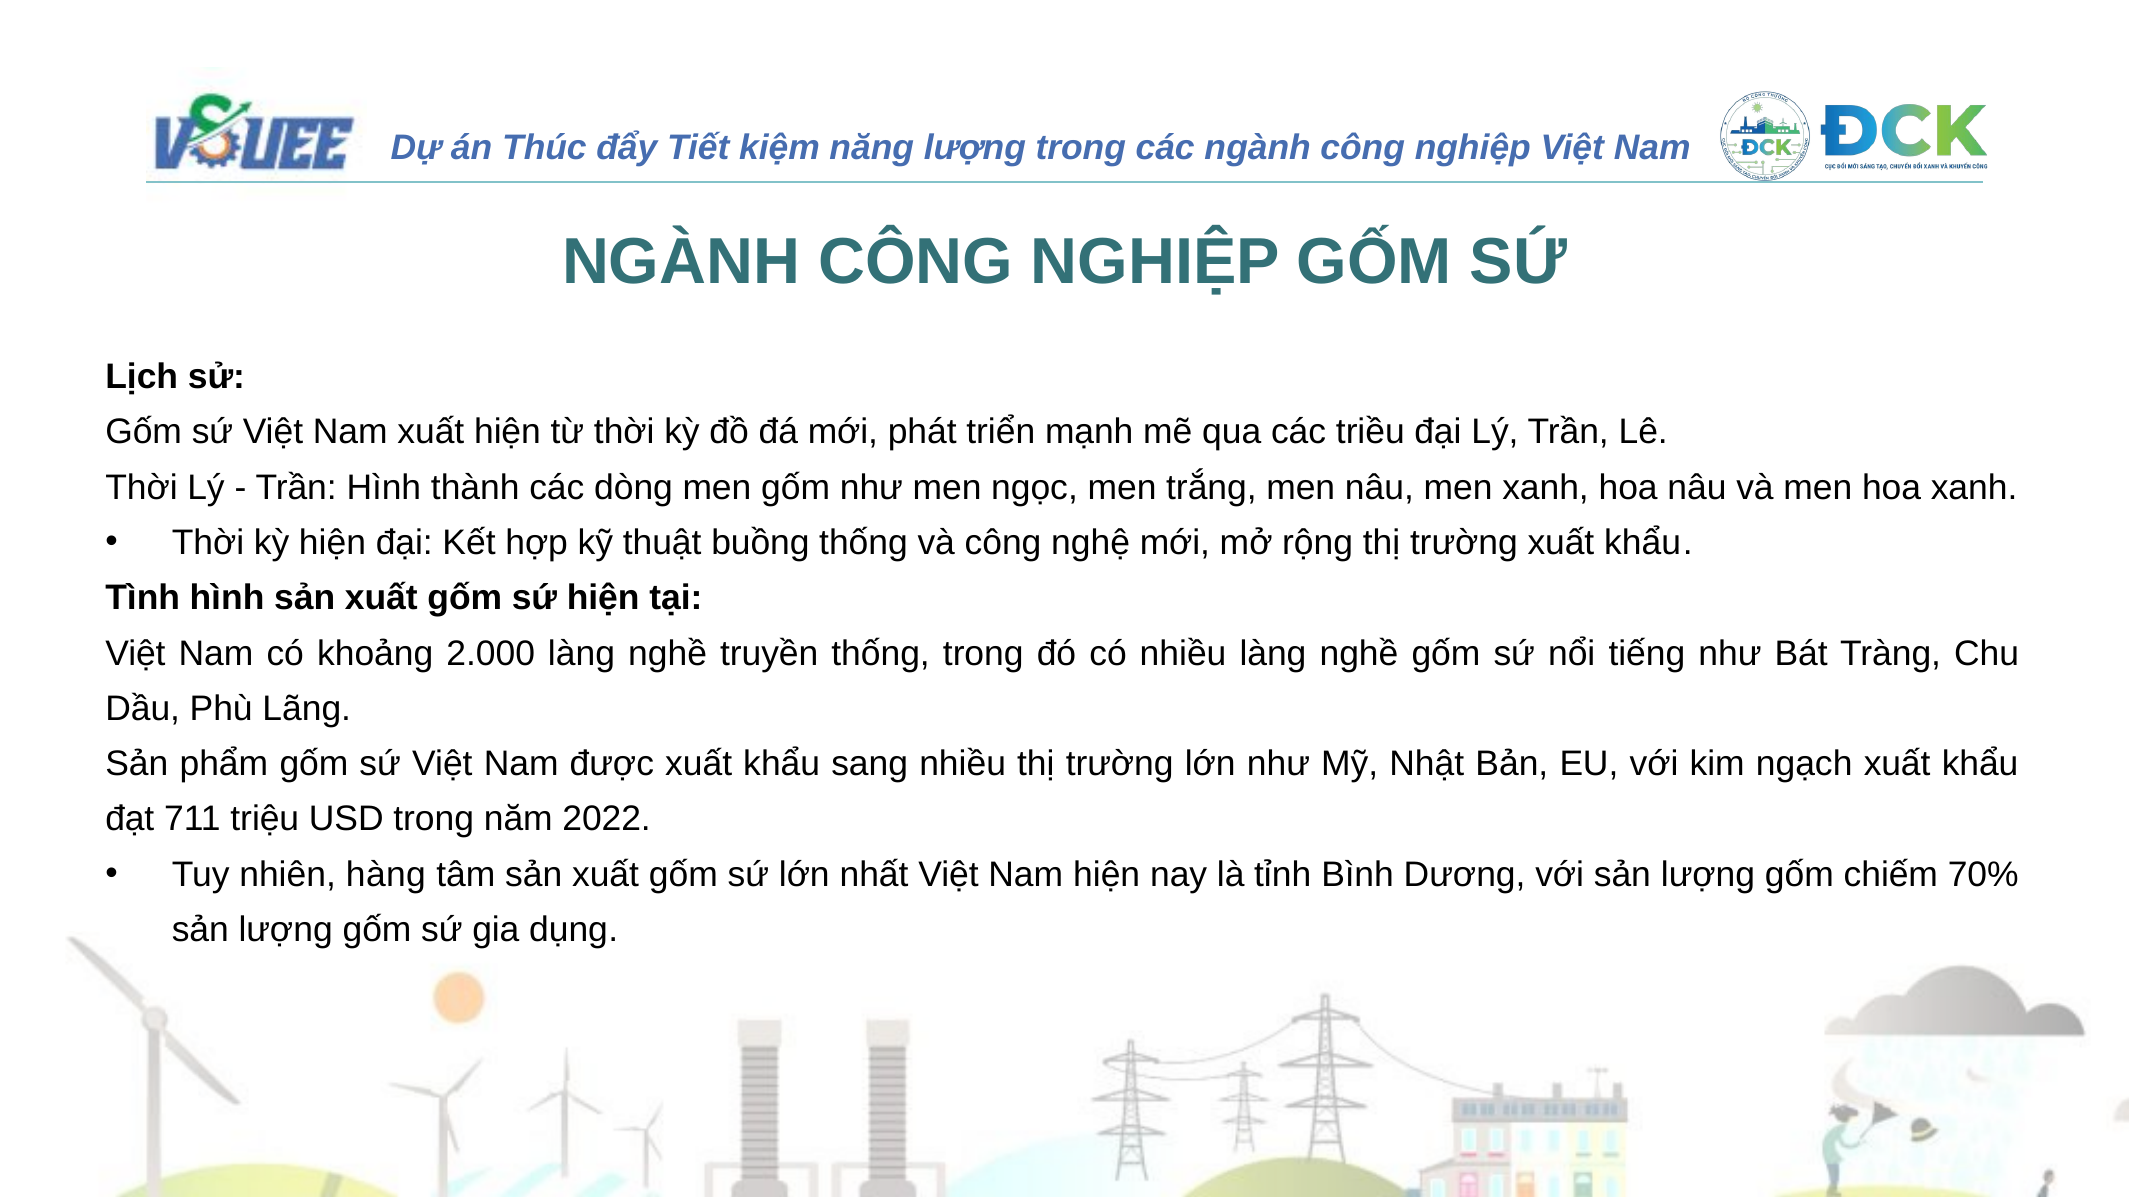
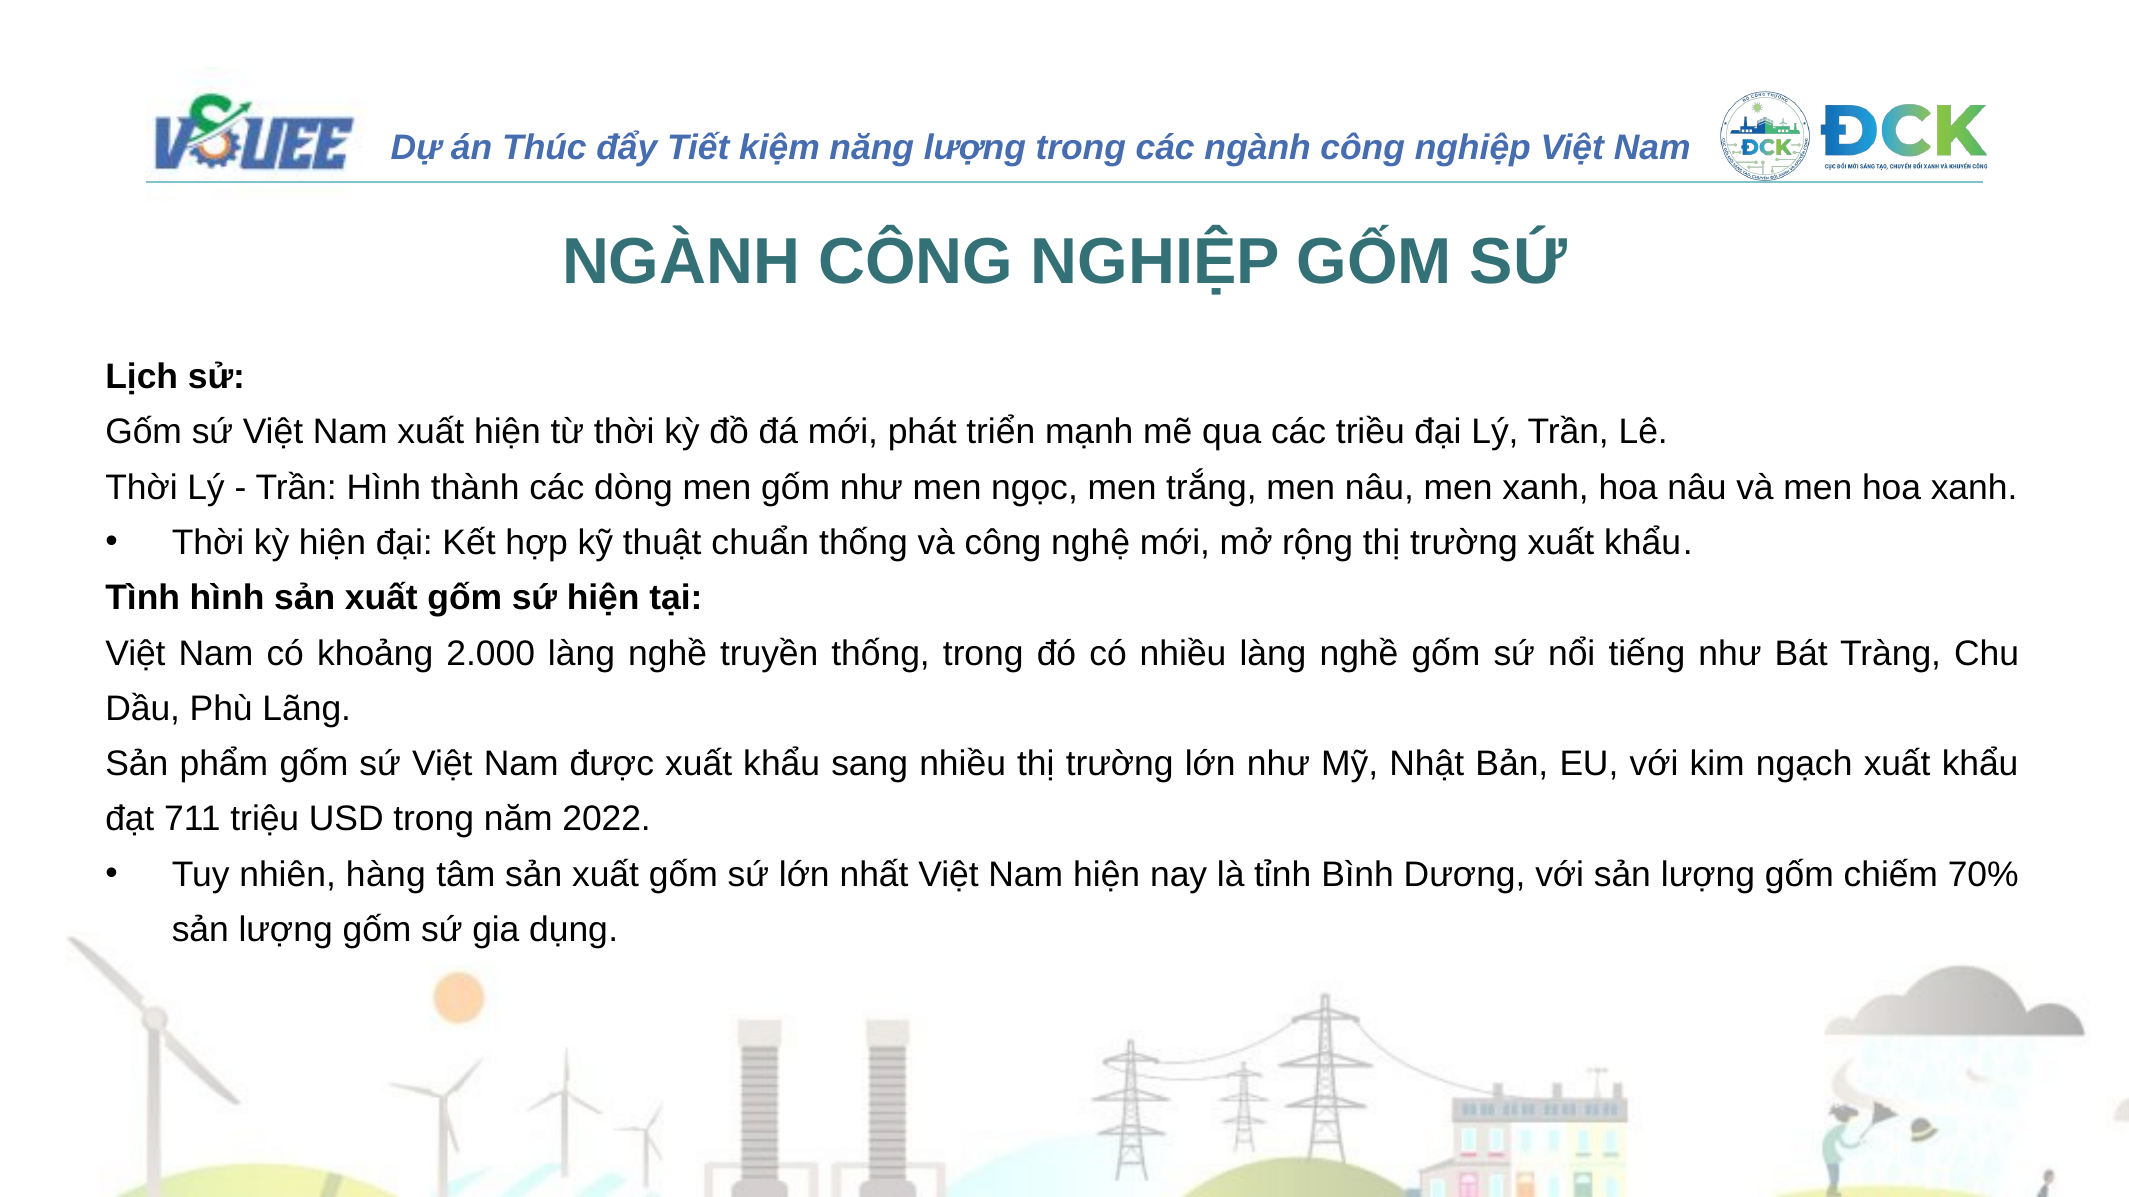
buồng: buồng -> chuẩn (760, 543)
